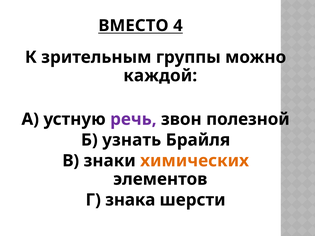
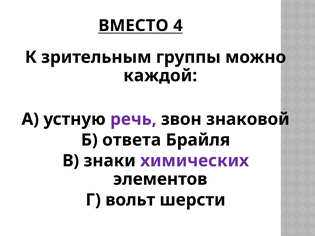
полезной: полезной -> знаковой (248, 119)
узнать: узнать -> ответа (132, 140)
химических colour: orange -> purple (195, 161)
знака: знака -> вольт (130, 200)
